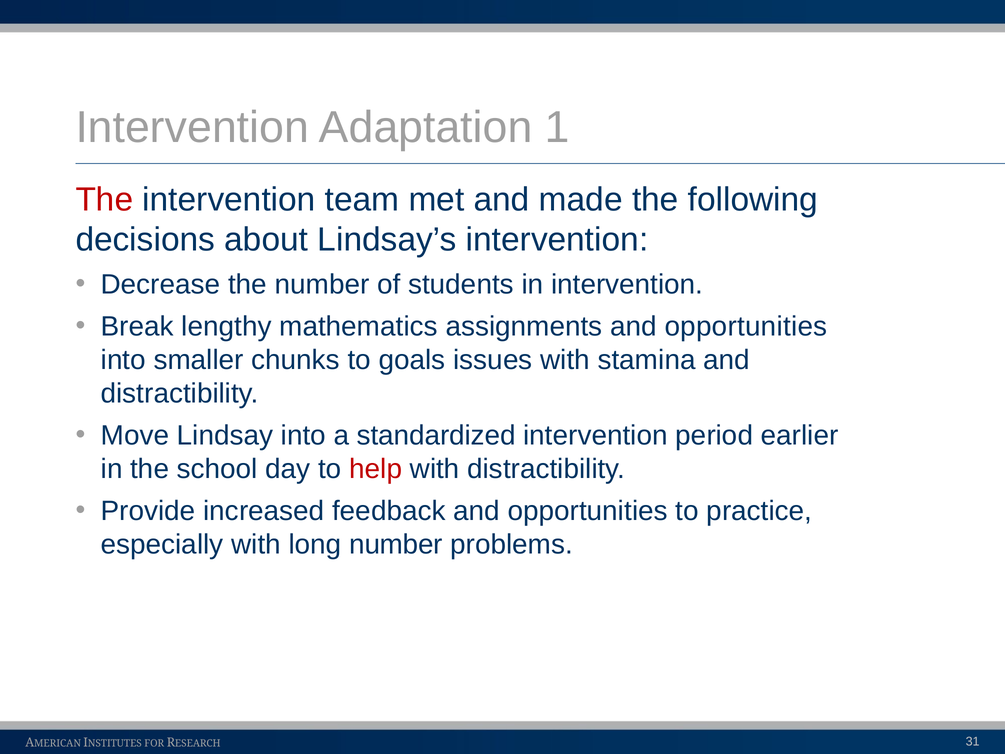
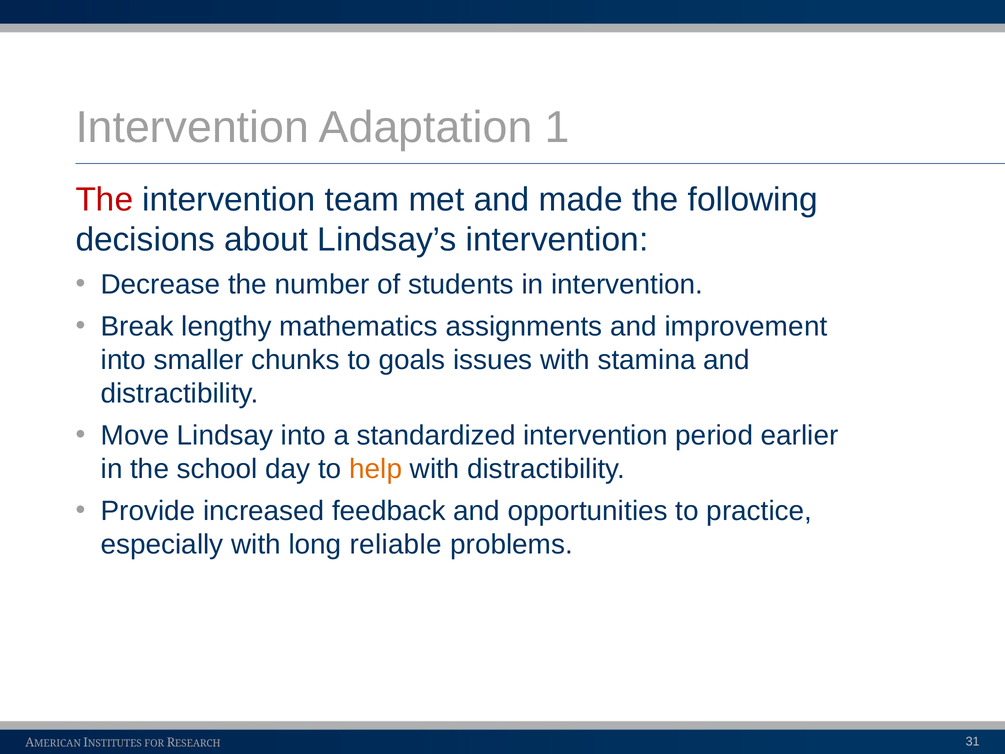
assignments and opportunities: opportunities -> improvement (746, 327)
help colour: red -> orange (376, 469)
long number: number -> reliable (396, 544)
